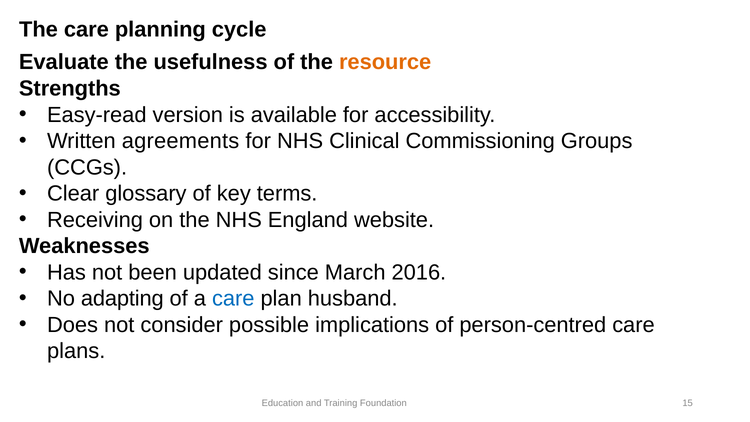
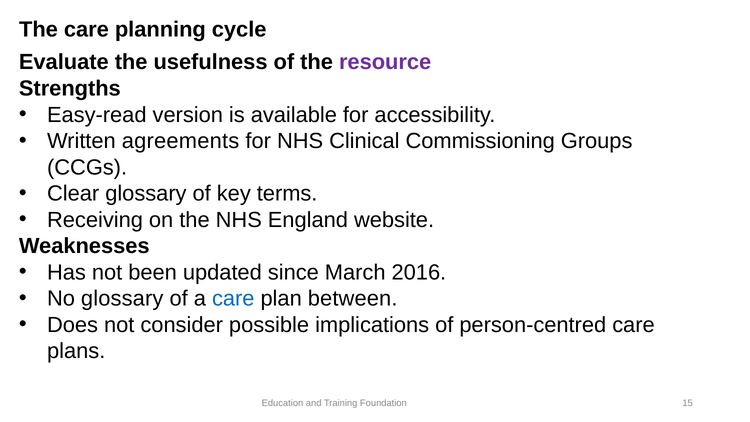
resource colour: orange -> purple (385, 62)
No adapting: adapting -> glossary (122, 299)
husband: husband -> between (353, 299)
